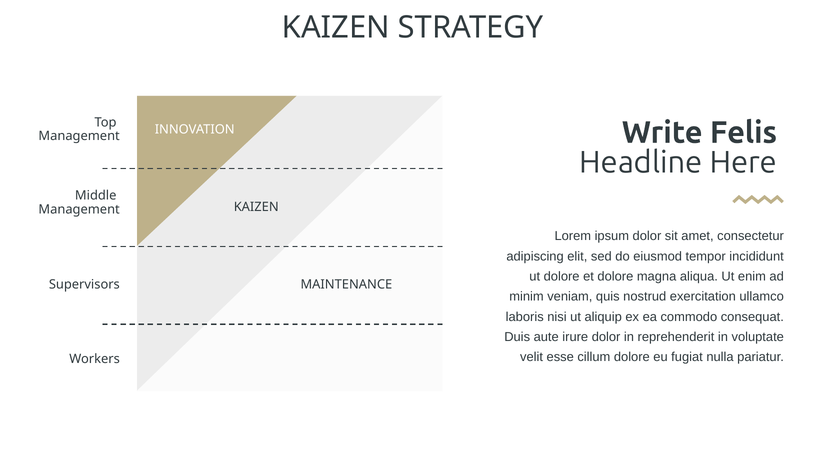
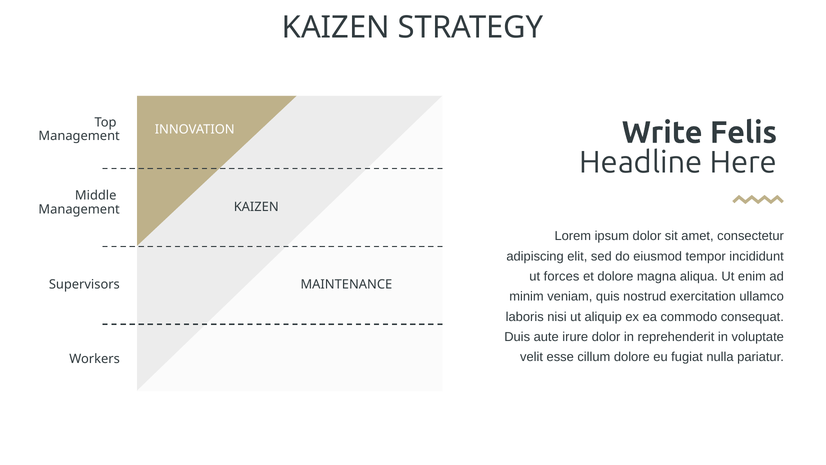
ut dolore: dolore -> forces (562, 276)
